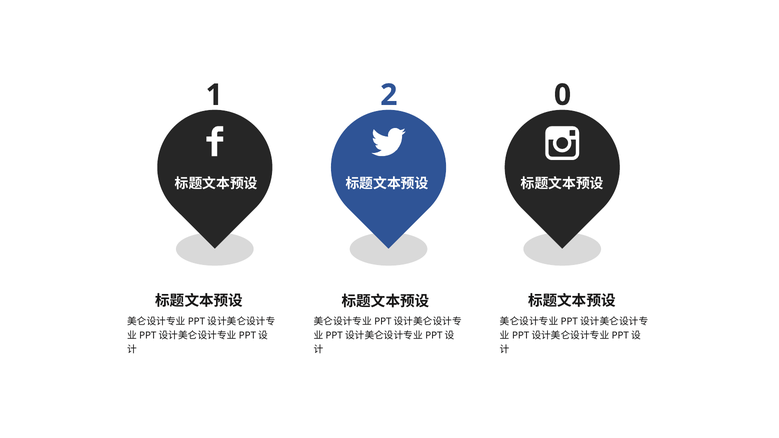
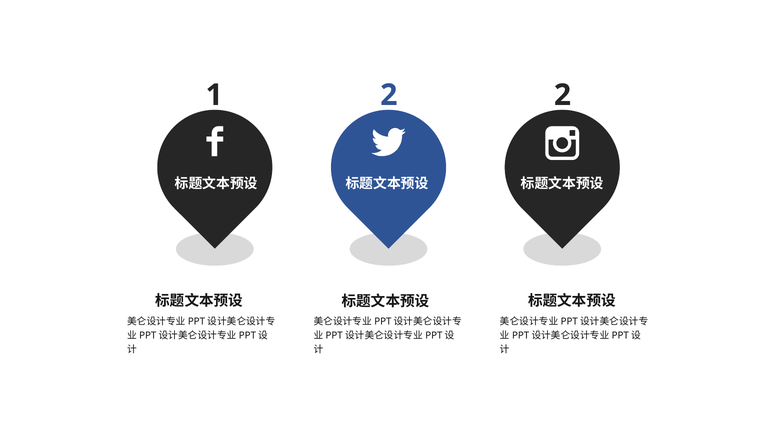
2 0: 0 -> 2 (563, 95)
